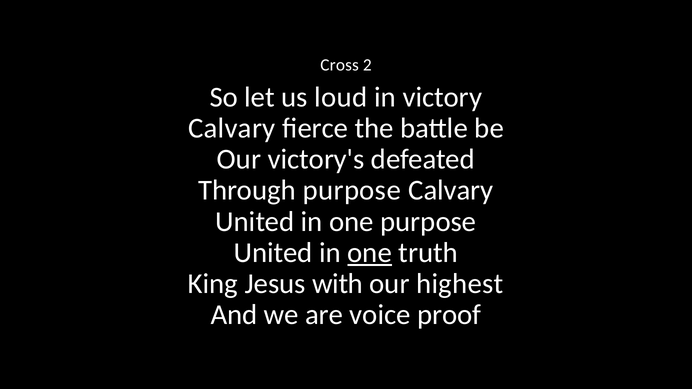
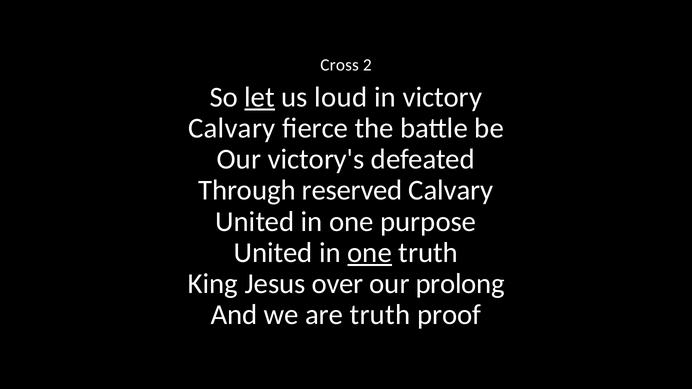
let underline: none -> present (260, 97)
Through purpose: purpose -> reserved (352, 191)
with: with -> over (338, 284)
highest: highest -> prolong (460, 284)
are voice: voice -> truth (380, 315)
